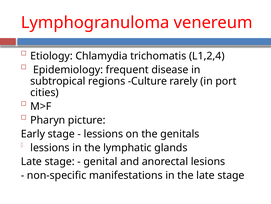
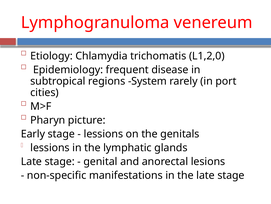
L1,2,4: L1,2,4 -> L1,2,0 (207, 56)
Culture: Culture -> System (147, 81)
